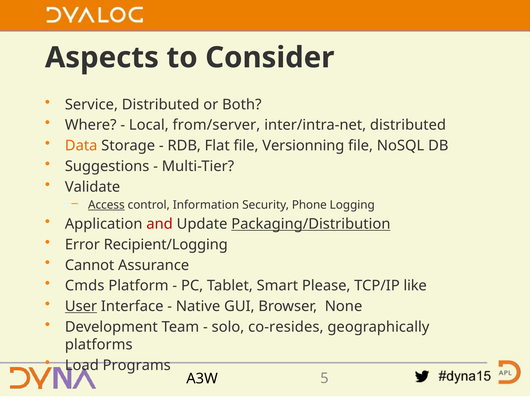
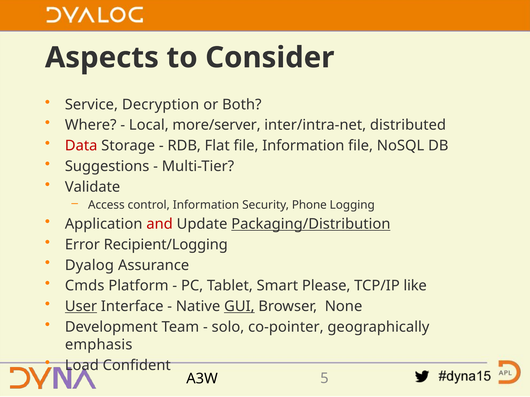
Service Distributed: Distributed -> Decryption (161, 105)
from/server: from/server -> more/server (217, 125)
Data colour: orange -> red (81, 146)
file Versionning: Versionning -> Information (303, 146)
Access underline: present -> none (106, 205)
Cannot: Cannot -> Dyalog (89, 265)
GUI underline: none -> present (239, 307)
co-resides: co-resides -> co-pointer (286, 327)
platforms: platforms -> emphasis (99, 345)
Programs: Programs -> Confident (137, 366)
